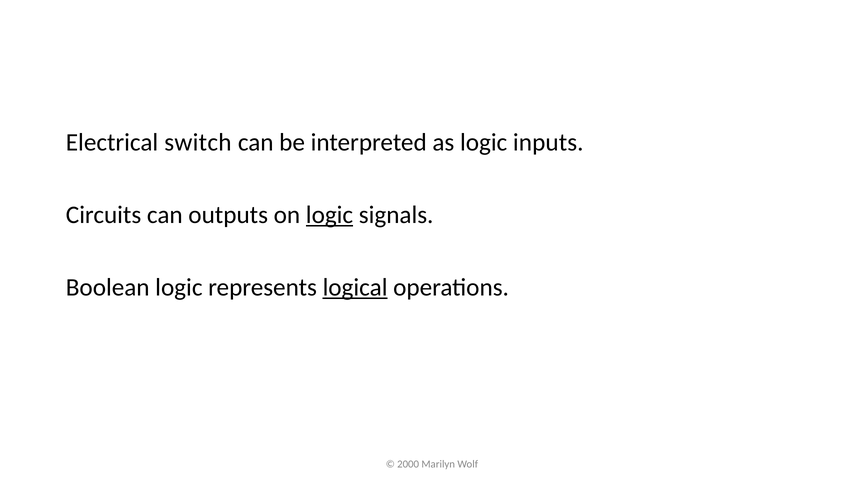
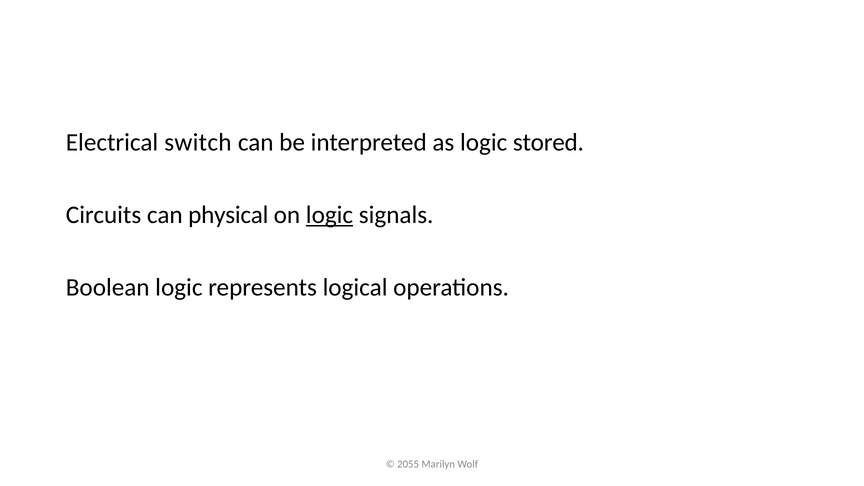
inputs: inputs -> stored (548, 142)
outputs: outputs -> physical (228, 215)
logical underline: present -> none (355, 287)
2000: 2000 -> 2055 (408, 464)
